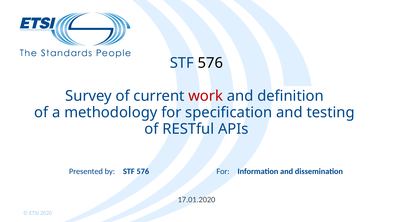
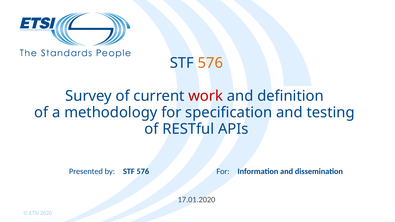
576 colour: black -> orange (210, 63)
